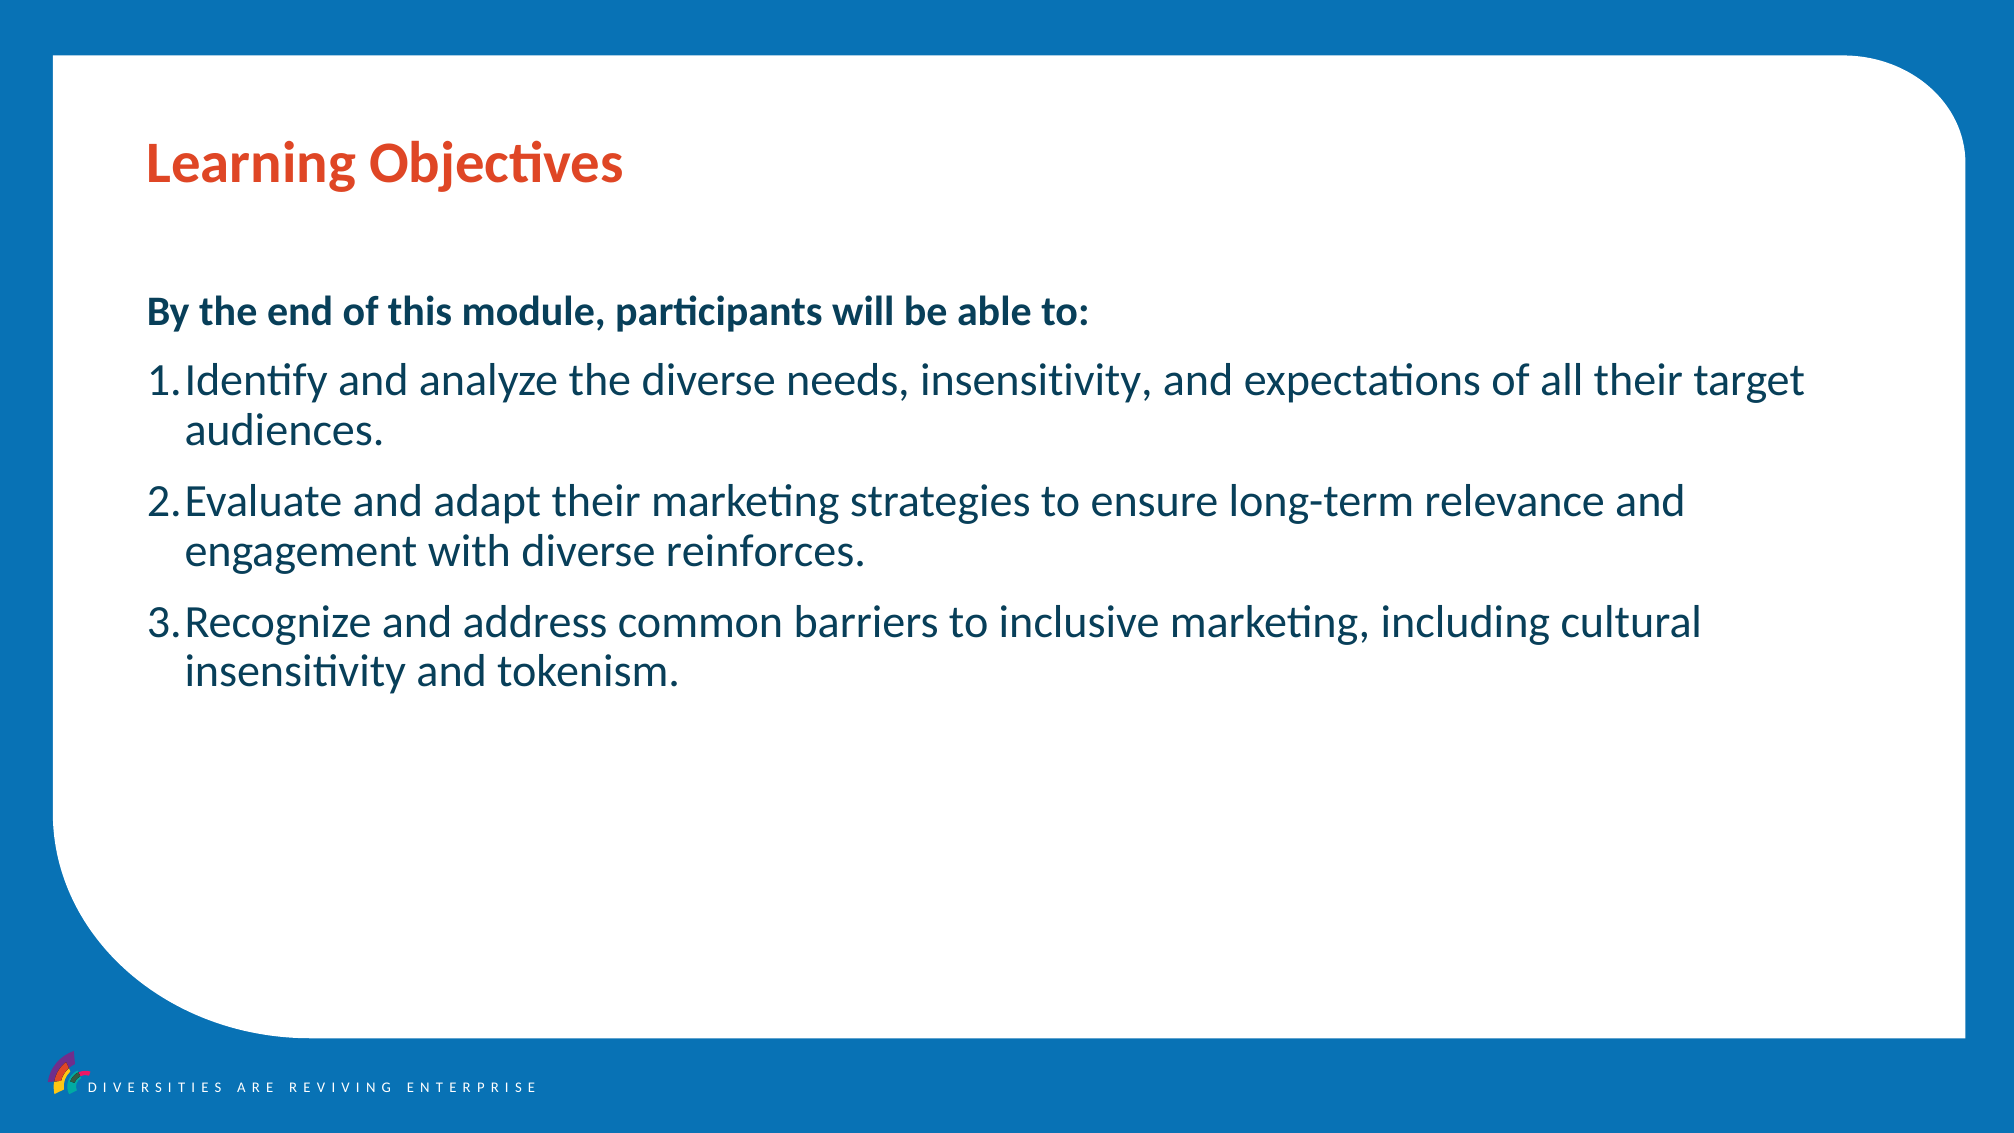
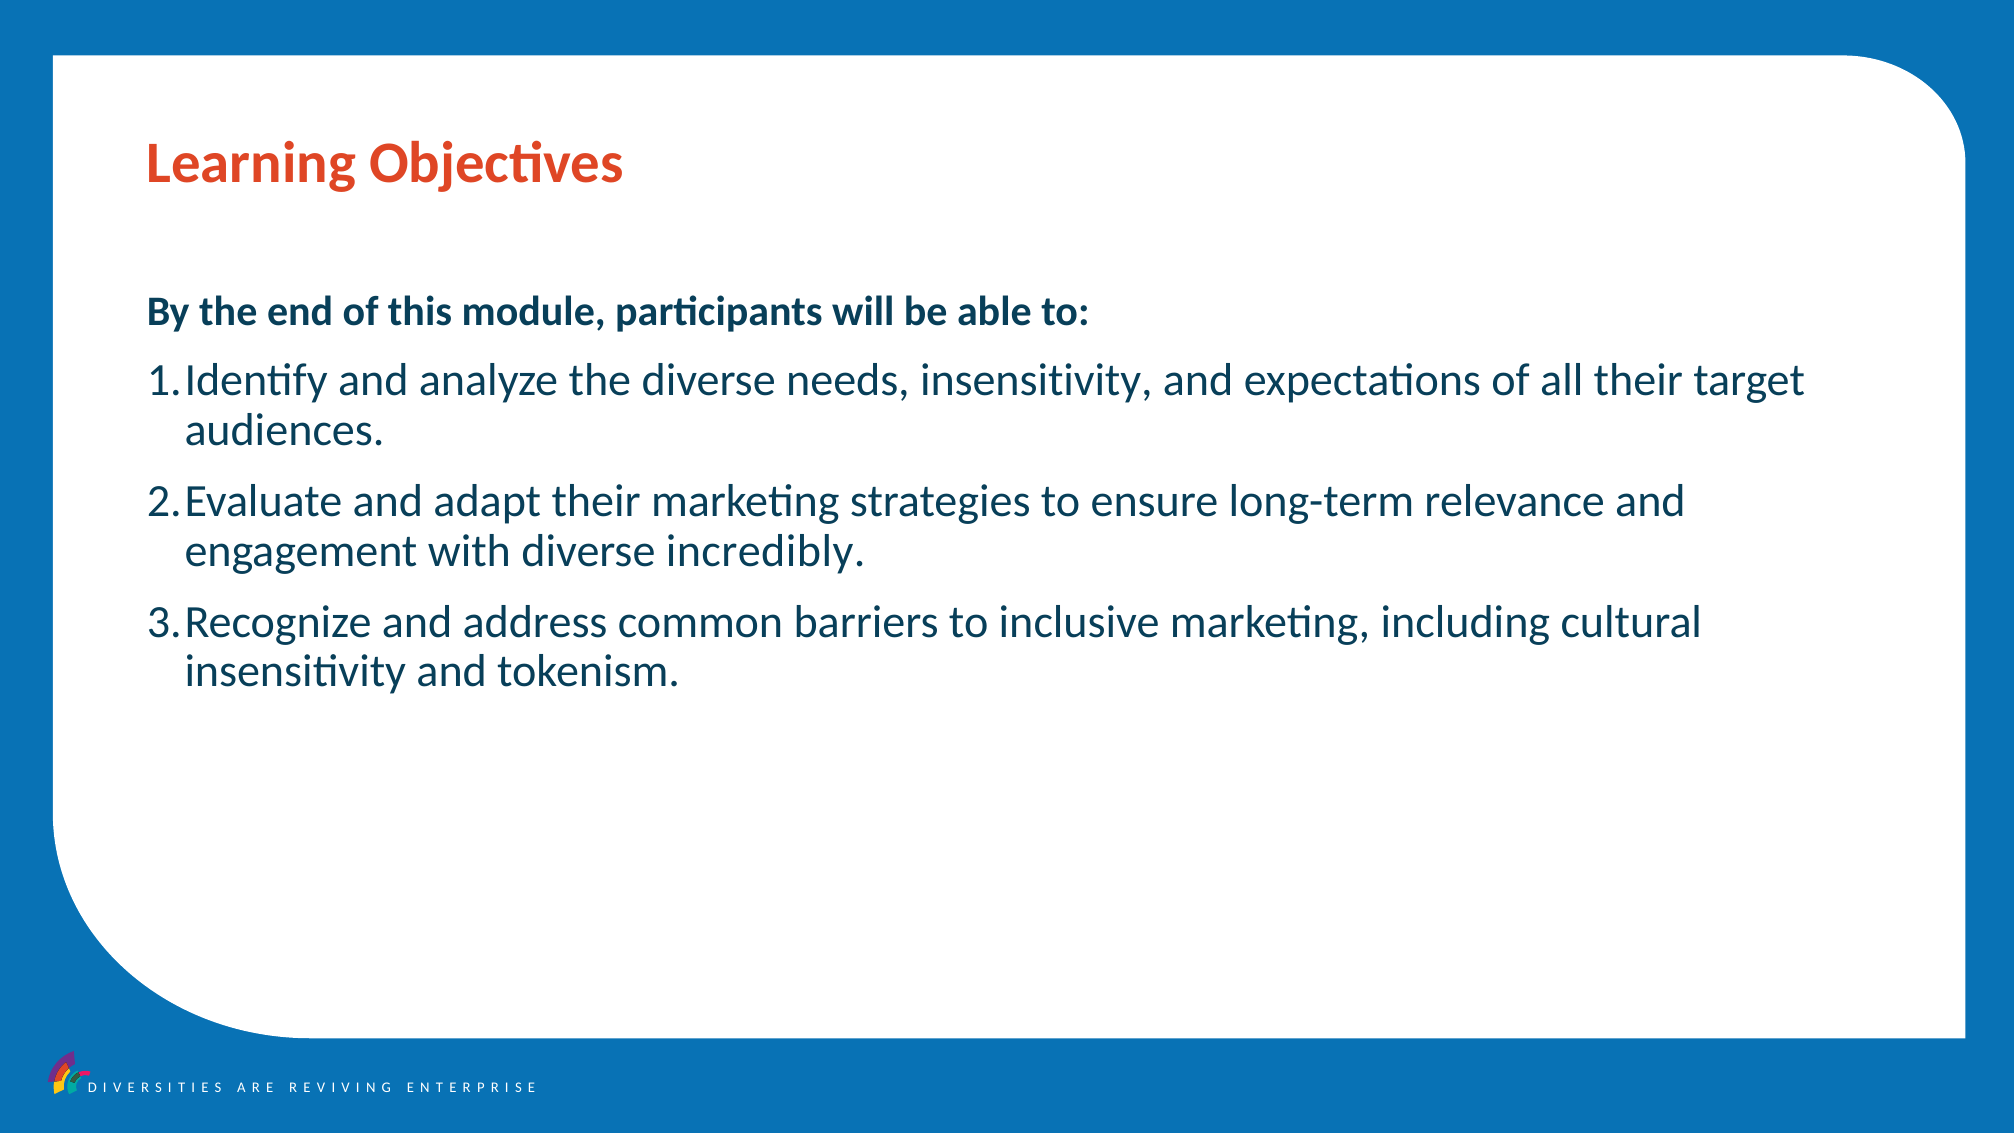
reinforces: reinforces -> incredibly (766, 551)
